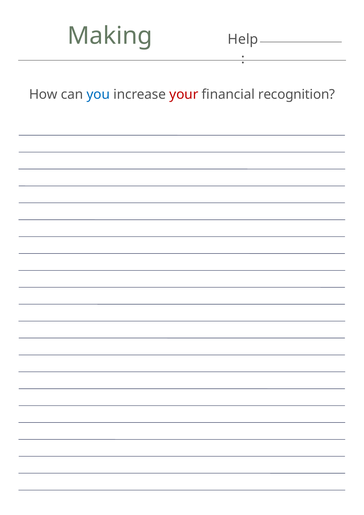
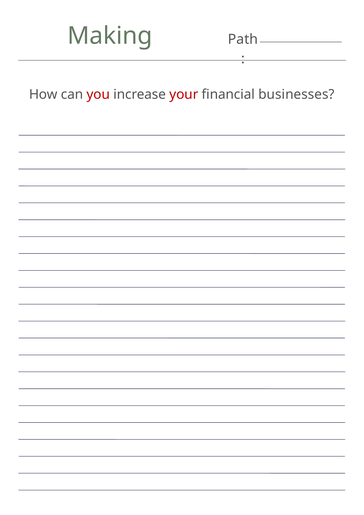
Help: Help -> Path (243, 39)
you colour: blue -> red (98, 94)
recognition: recognition -> businesses (296, 94)
